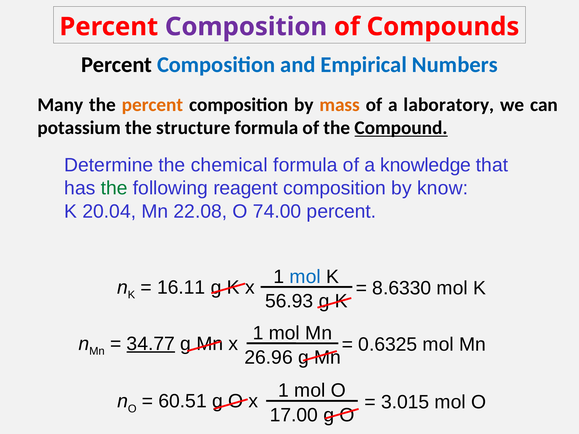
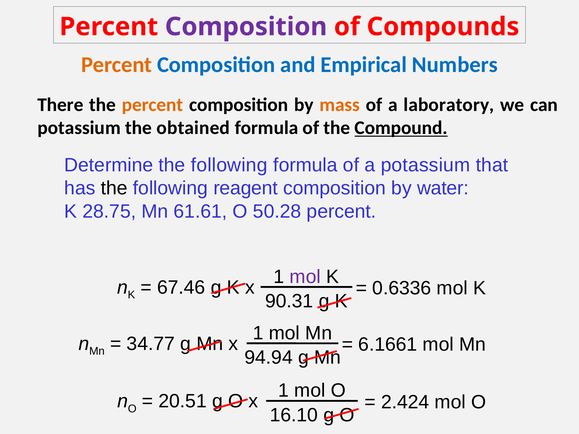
Percent colour: black -> orange (117, 65)
Many: Many -> There (60, 105)
structure: structure -> obtained (193, 128)
Determine the chemical: chemical -> following (229, 165)
a knowledge: knowledge -> potassium (425, 165)
the colour: green -> black (114, 188)
know: know -> water (443, 188)
20.04: 20.04 -> 28.75 (109, 211)
22.08: 22.08 -> 61.61 (200, 211)
74.00: 74.00 -> 50.28 (277, 211)
mol colour: blue -> purple (305, 277)
16.11: 16.11 -> 67.46 (181, 288)
8.6330: 8.6330 -> 0.6336 (402, 288)
56.93: 56.93 -> 90.31 (289, 301)
34.77 underline: present -> none (151, 344)
0.6325: 0.6325 -> 6.1661 (388, 345)
26.96: 26.96 -> 94.94 (269, 358)
60.51: 60.51 -> 20.51 (183, 402)
3.015: 3.015 -> 2.424 (405, 402)
17.00: 17.00 -> 16.10 (294, 415)
